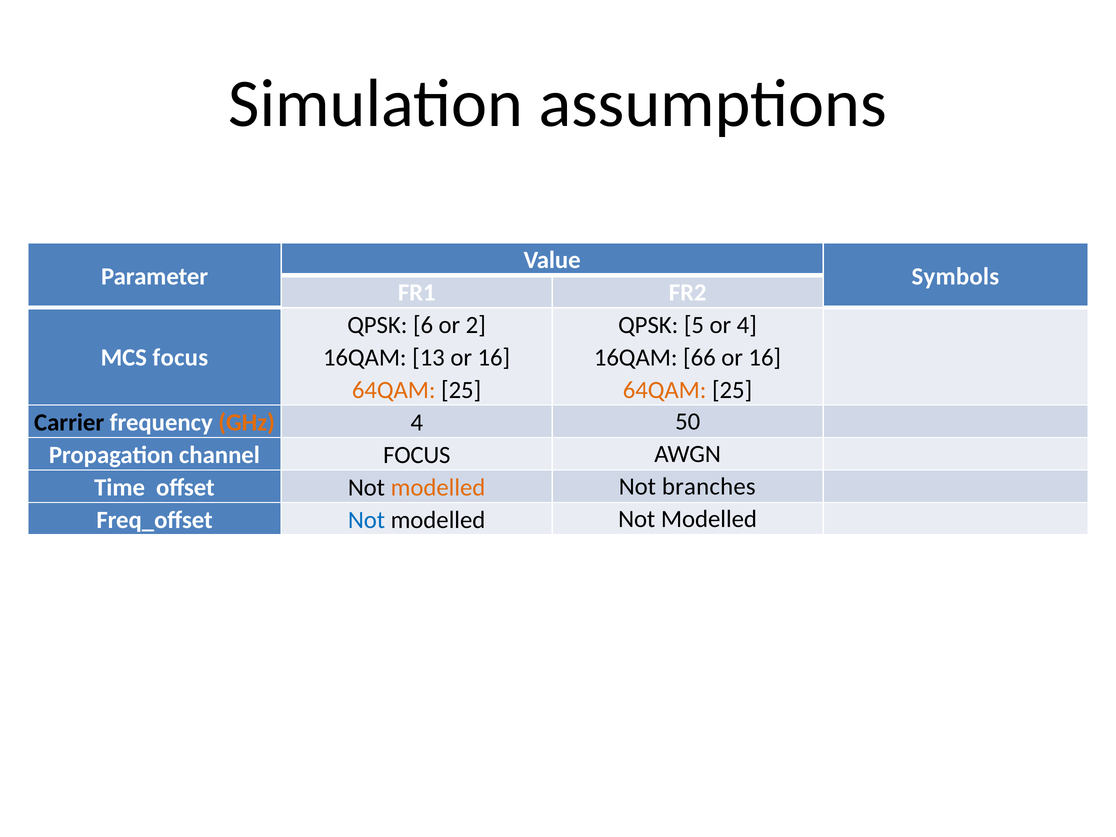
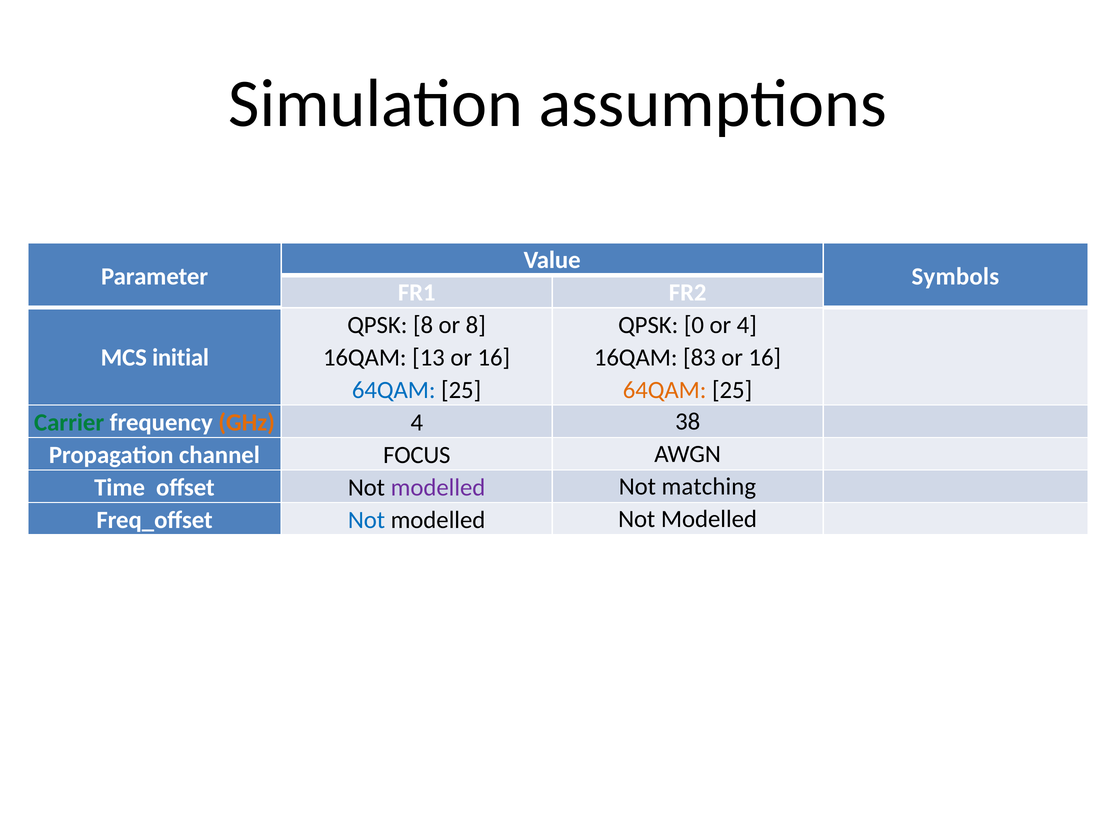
QPSK 6: 6 -> 8 (423, 325)
or 2: 2 -> 8 (476, 325)
5: 5 -> 0 (694, 325)
MCS focus: focus -> initial (181, 358)
66: 66 -> 83 (699, 358)
64QAM colour: orange -> blue (394, 390)
Carrier colour: black -> green (69, 423)
50: 50 -> 38 (688, 422)
modelled colour: orange -> purple (438, 488)
branches: branches -> matching (709, 486)
